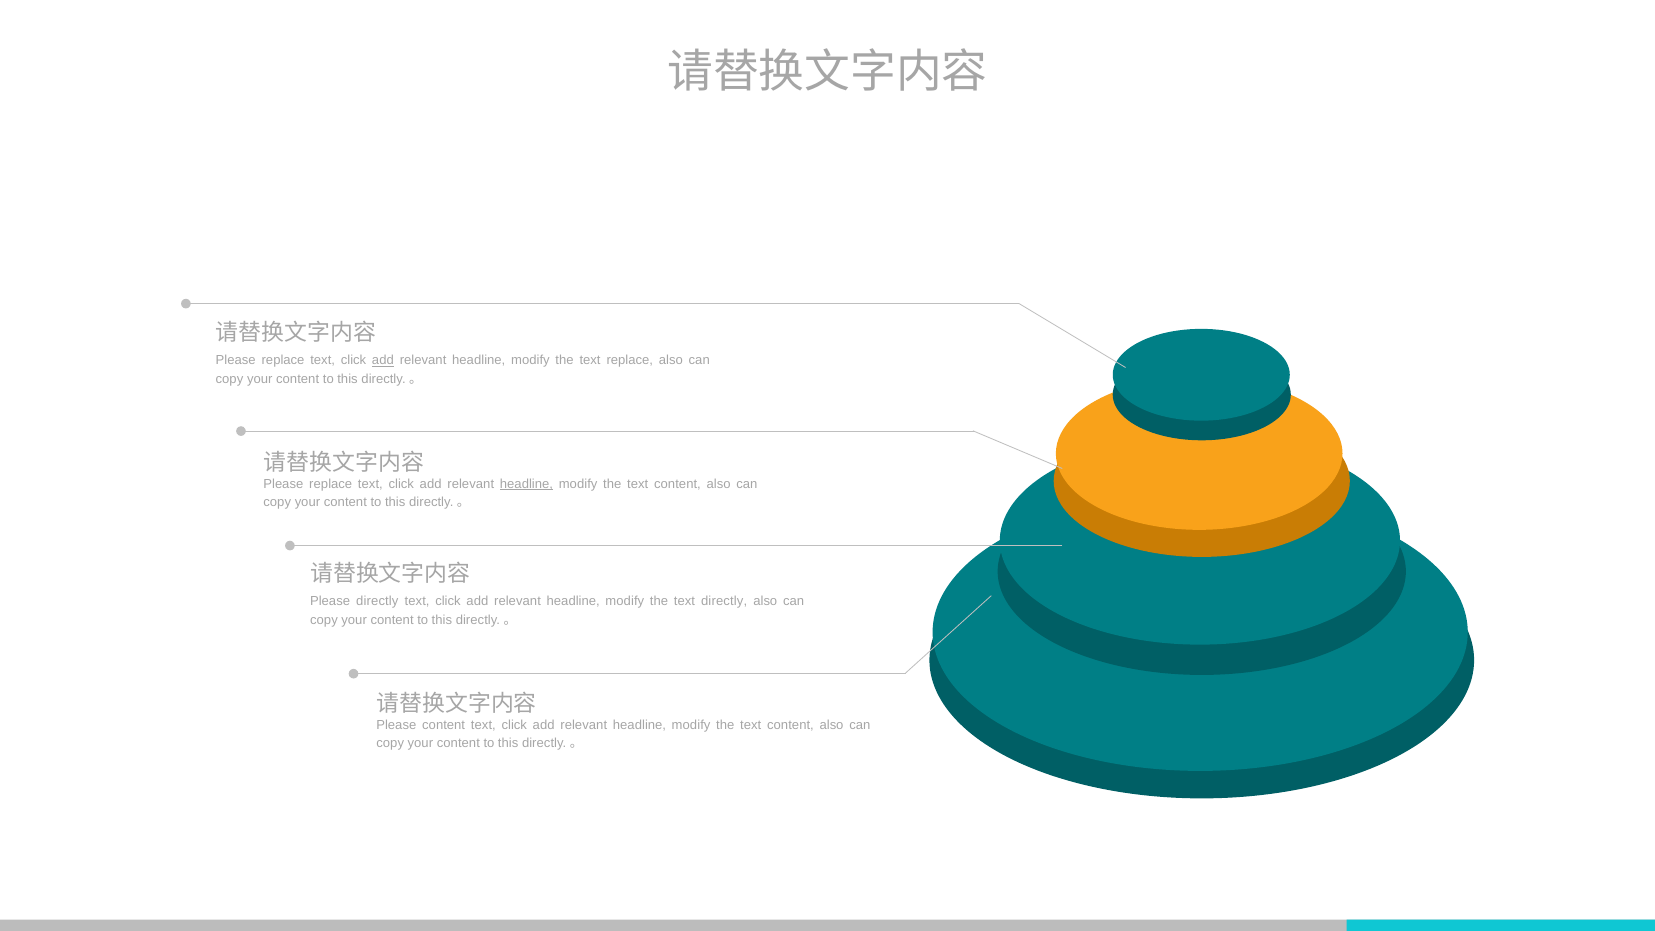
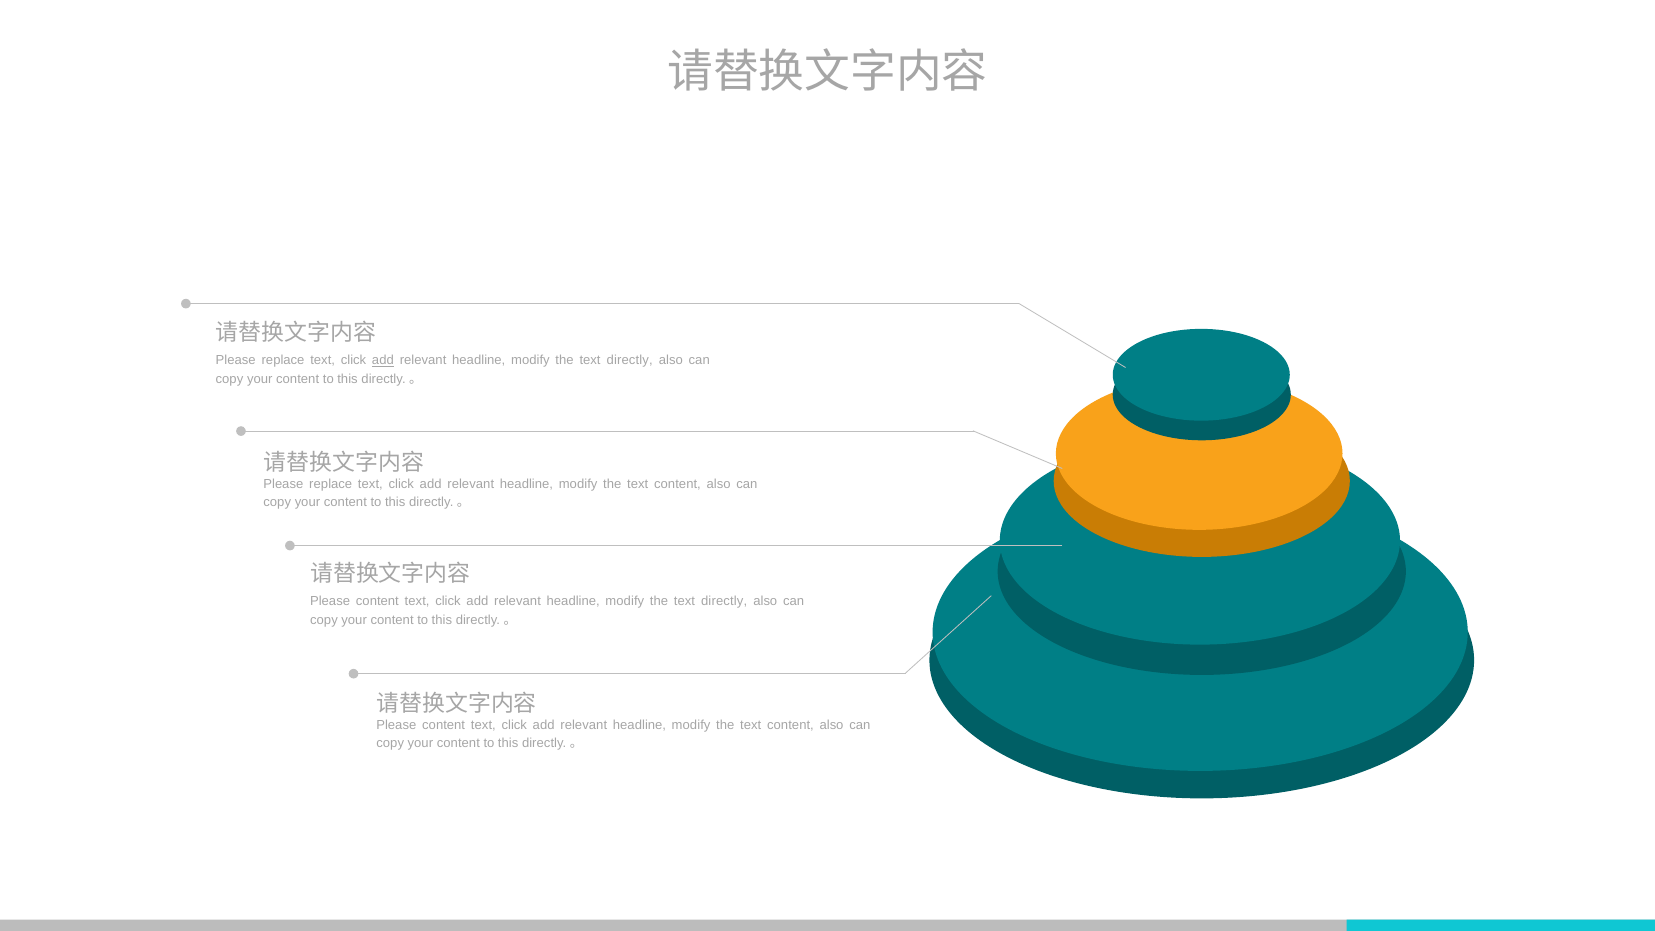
replace: replace -> directly (630, 360)
headline underline: present -> none (527, 484)
directly: directly -> content (377, 601)
